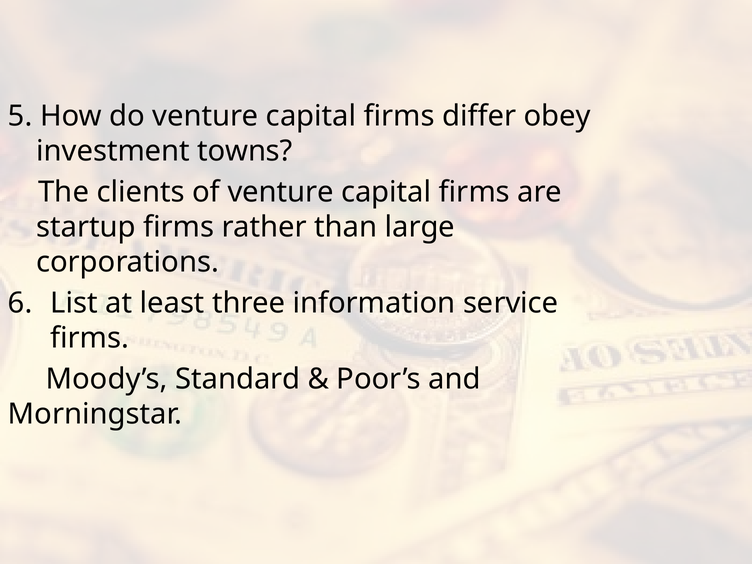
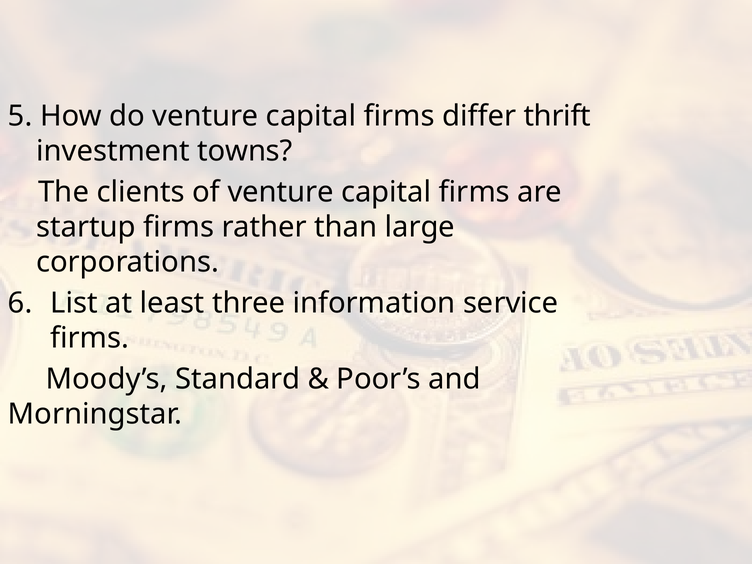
obey: obey -> thrift (557, 116)
